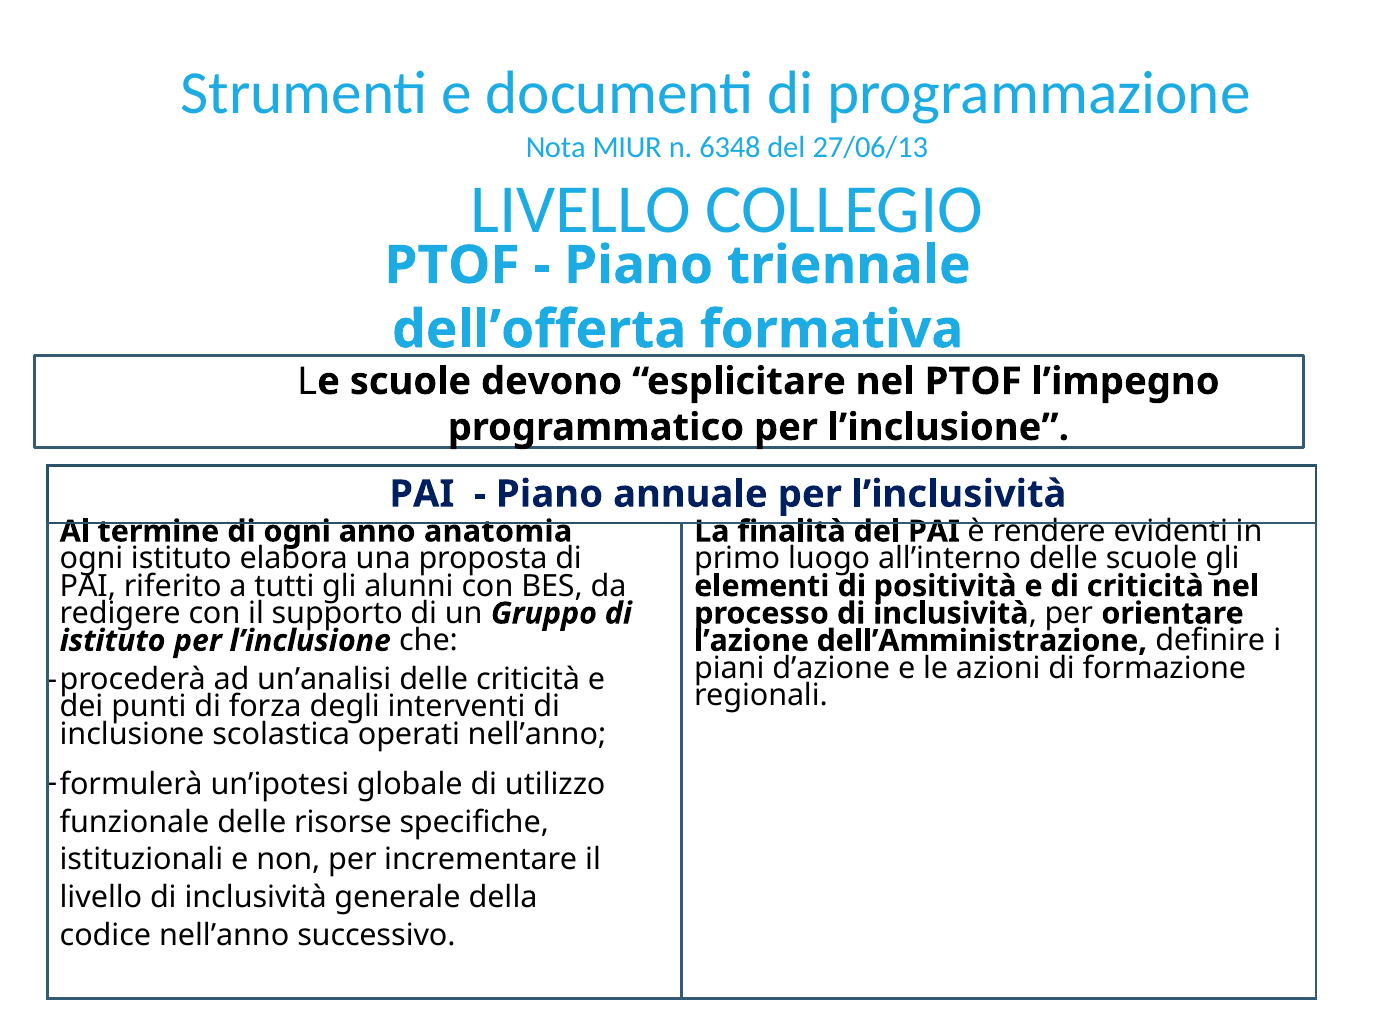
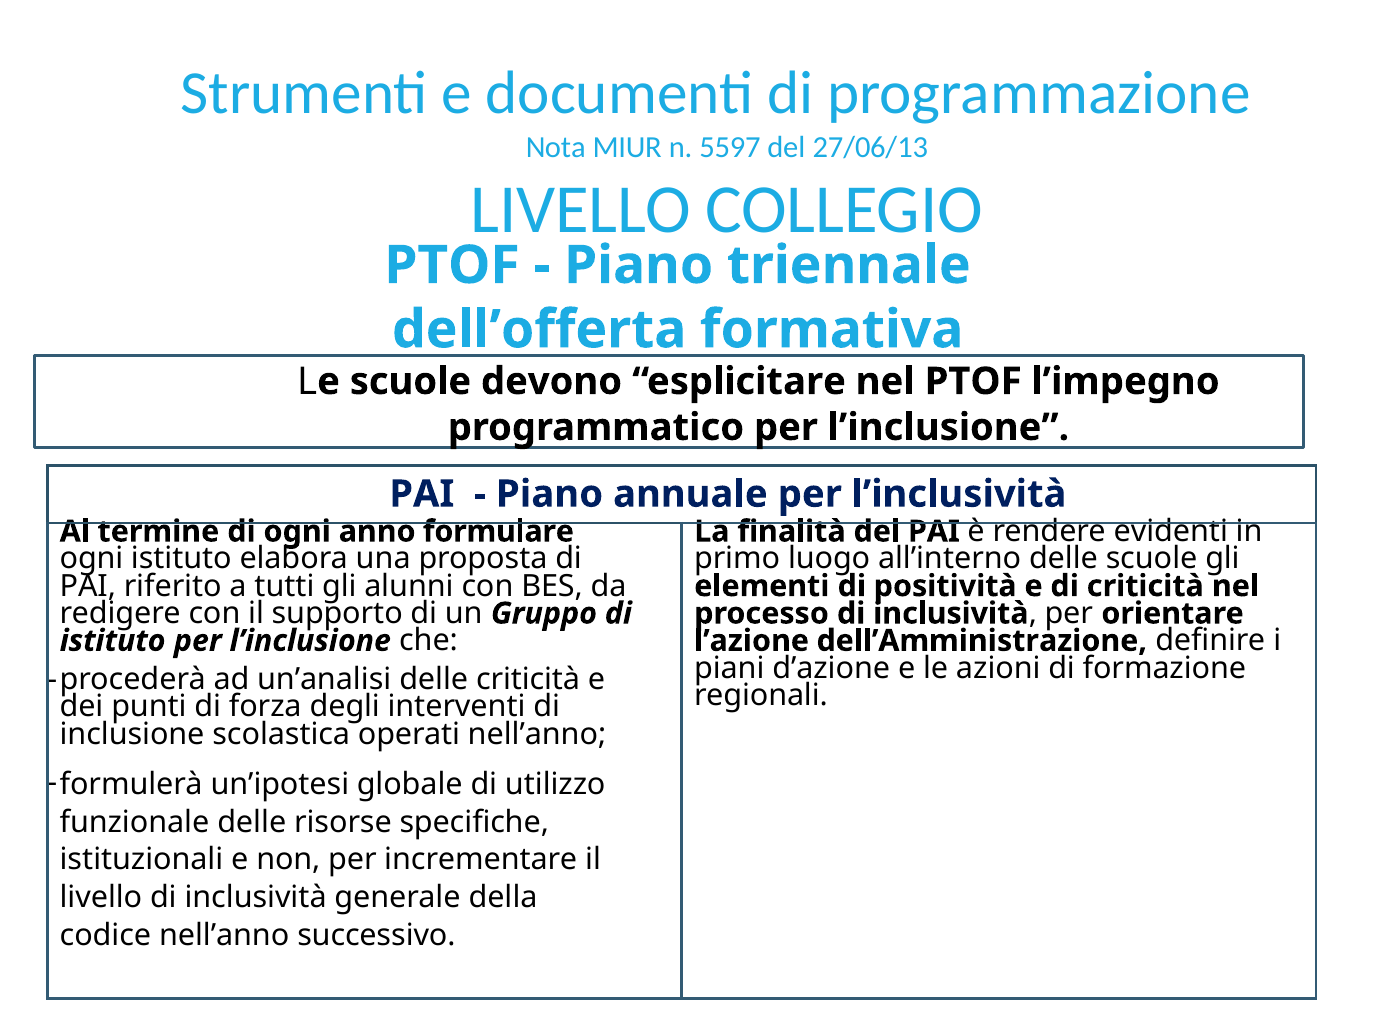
6348: 6348 -> 5597 (730, 147)
anatomia: anatomia -> formulare (498, 531)
